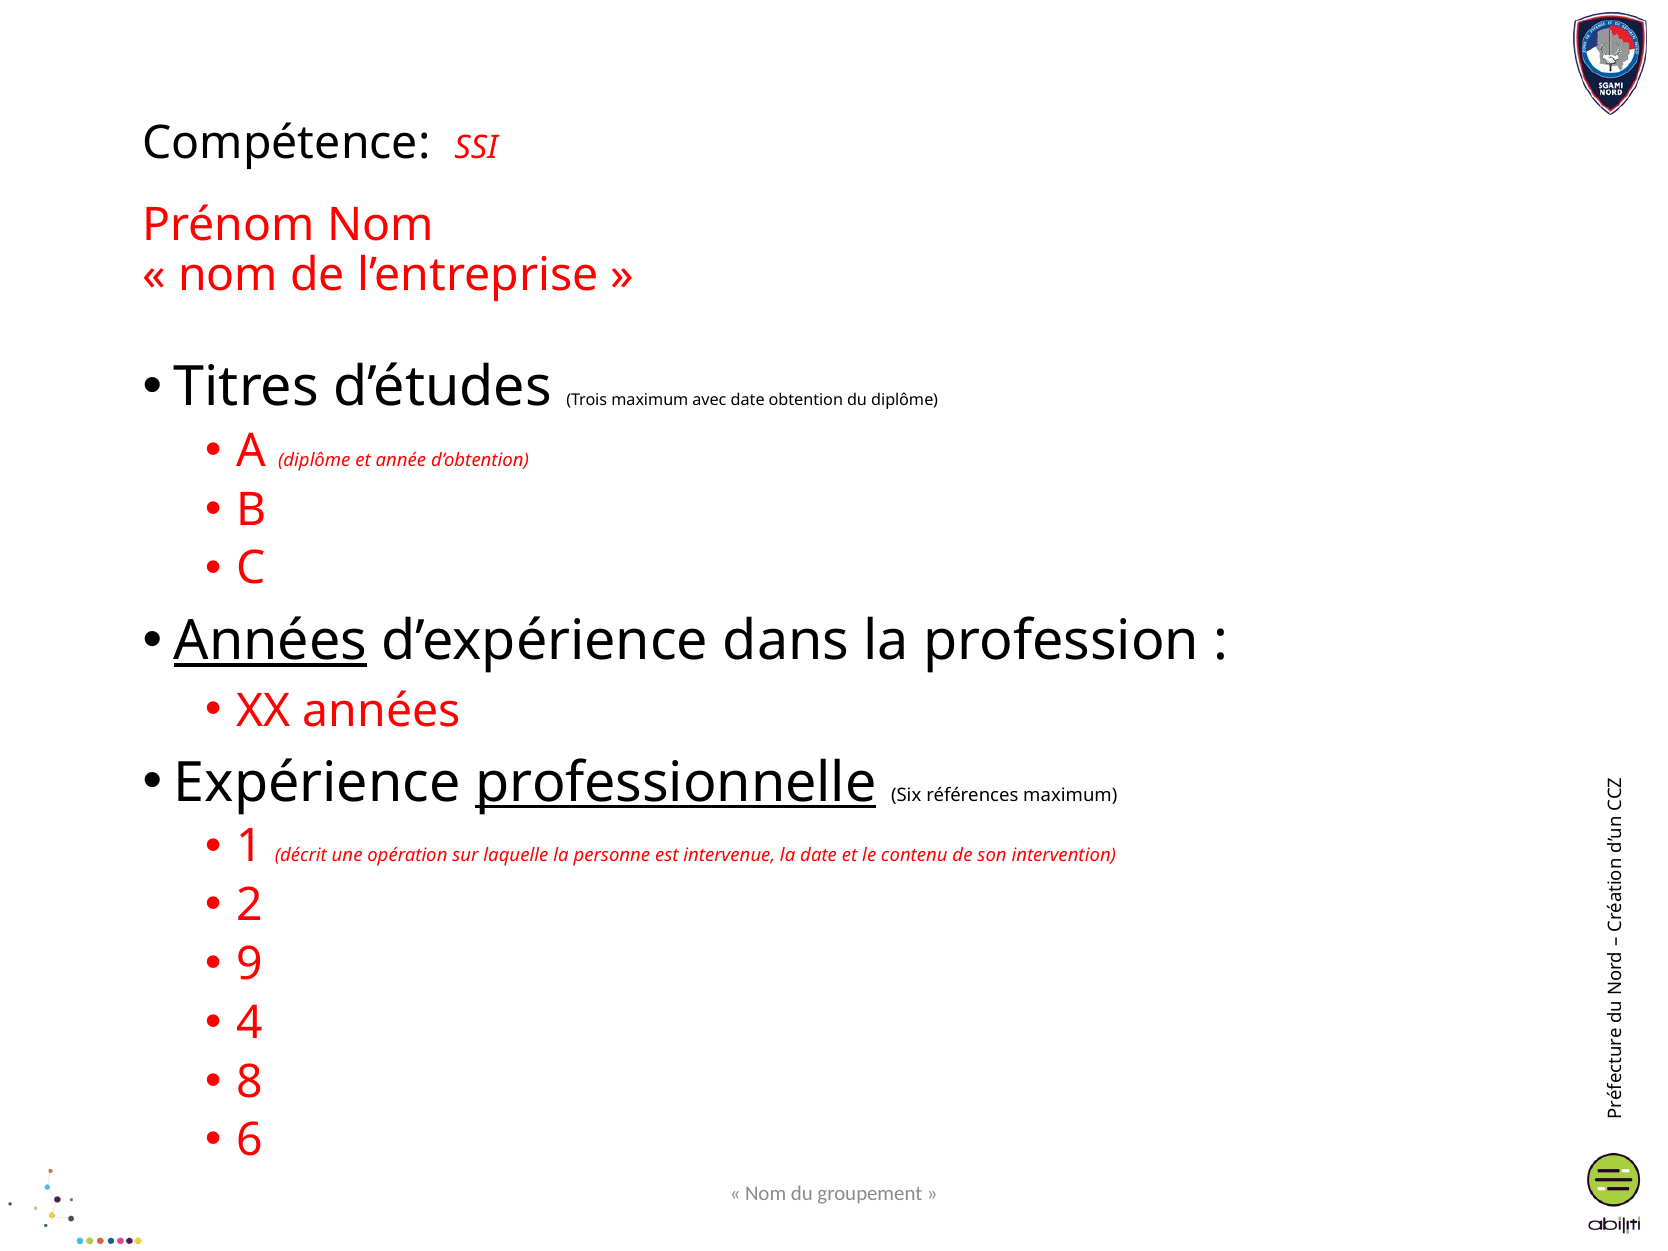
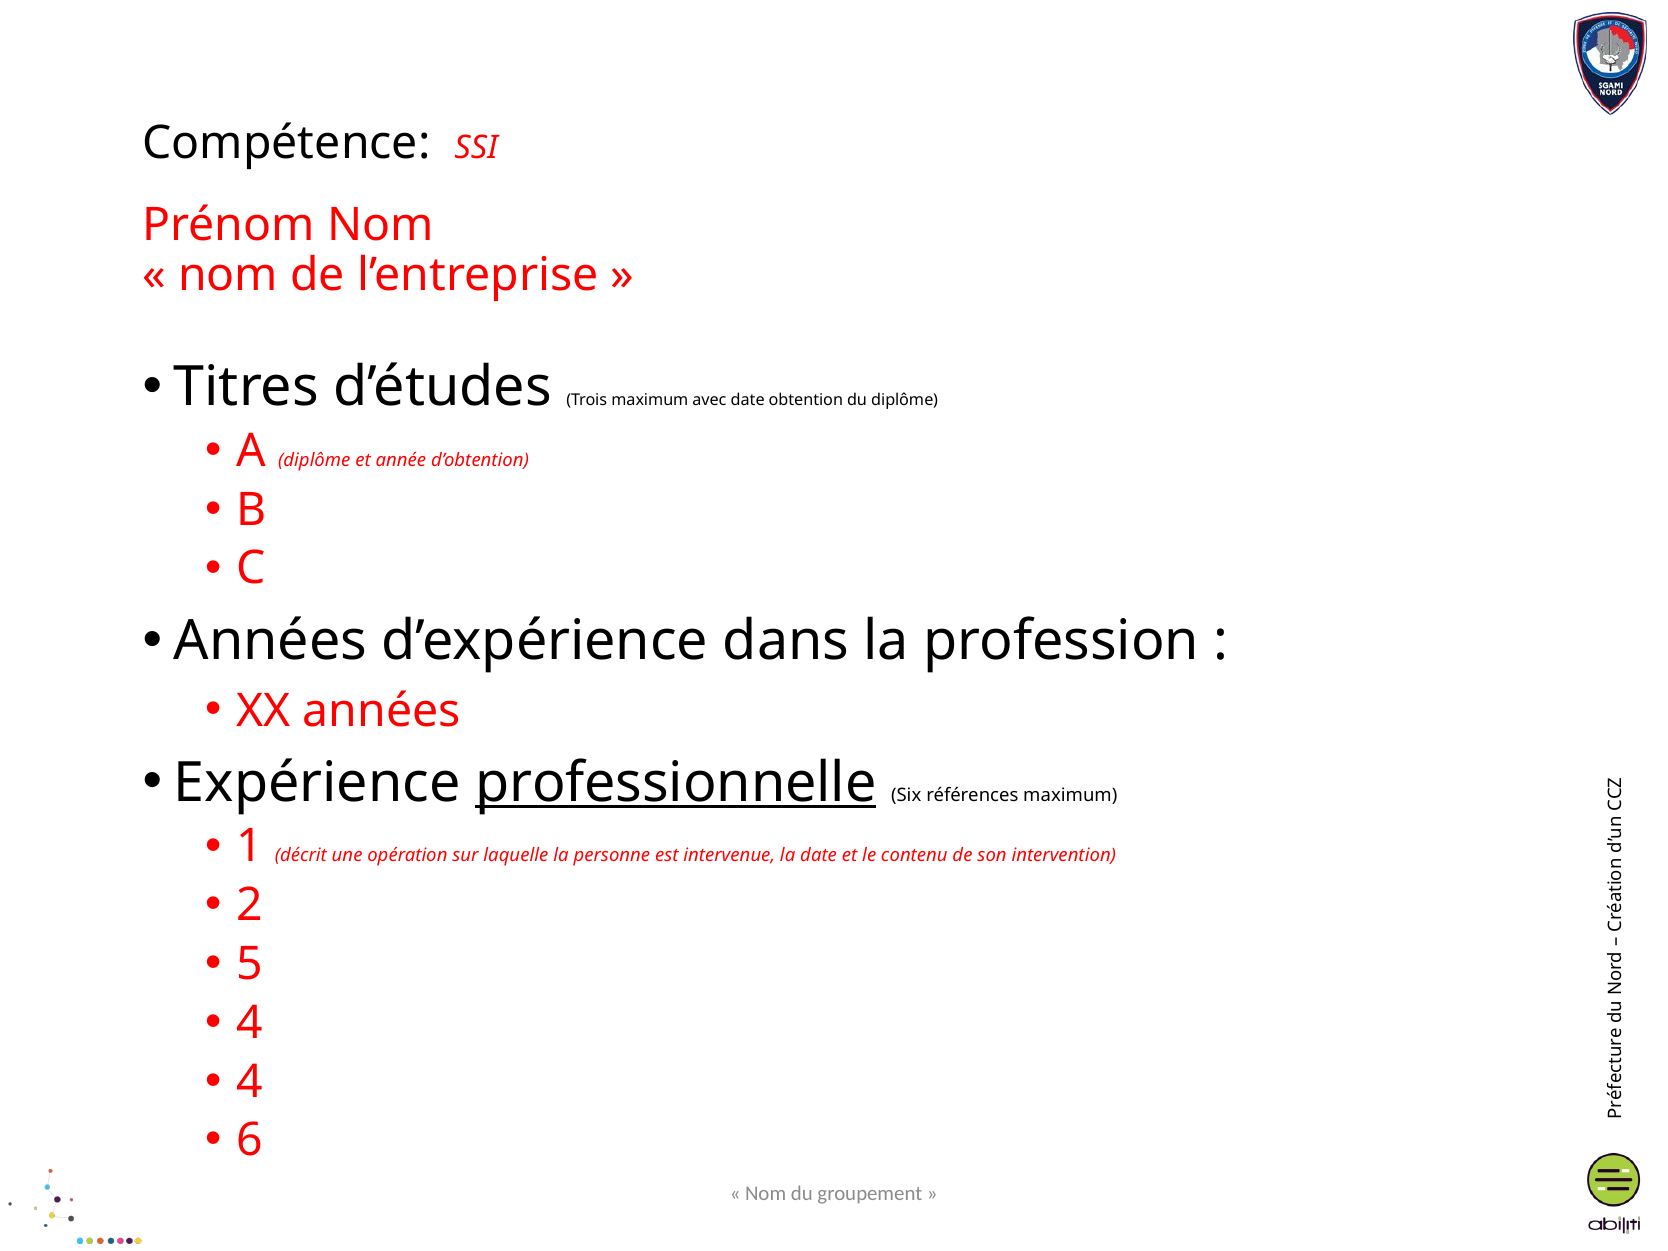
Années underline: present -> none (271, 641)
9: 9 -> 5 (250, 964)
8: 8 -> 4 (250, 1082)
